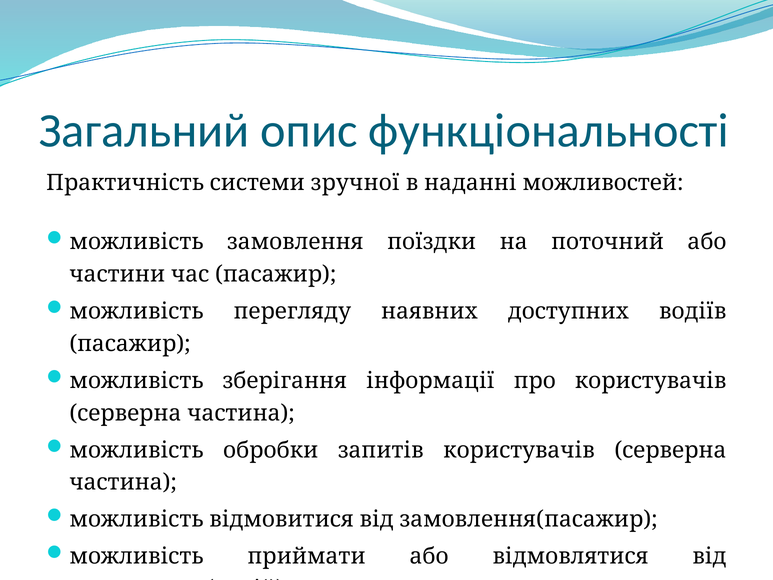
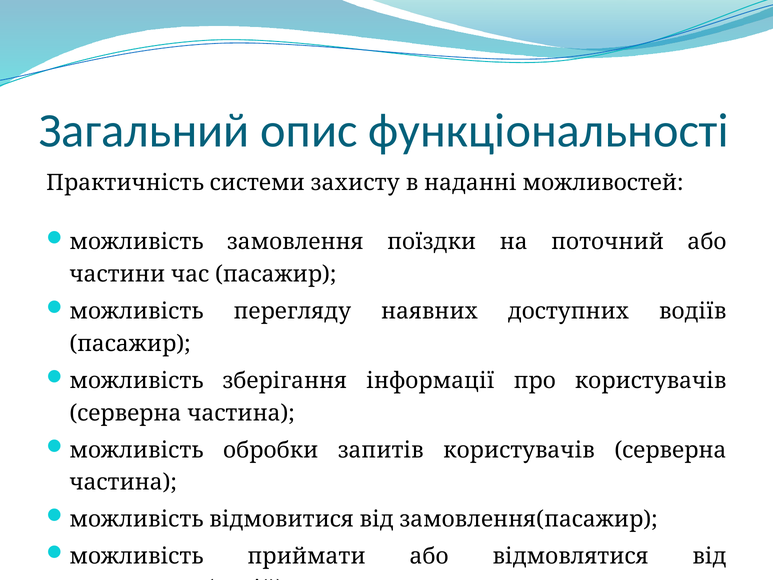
зручної: зручної -> захисту (355, 182)
